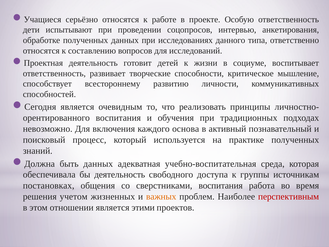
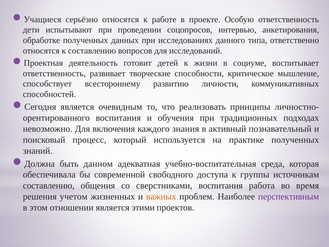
основа: основа -> знания (186, 129)
быть данных: данных -> данном (98, 164)
бы деятельность: деятельность -> современной (120, 175)
постановках: постановках -> составлению (49, 186)
перспективным colour: red -> purple (289, 196)
